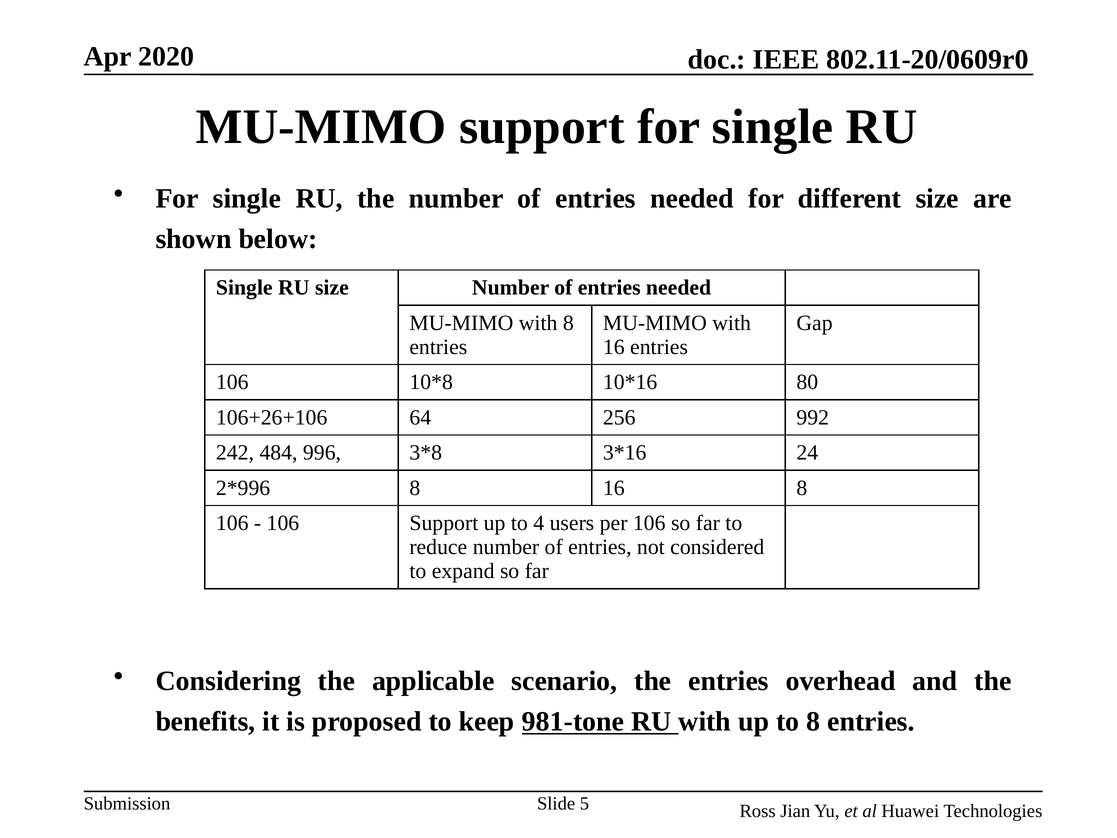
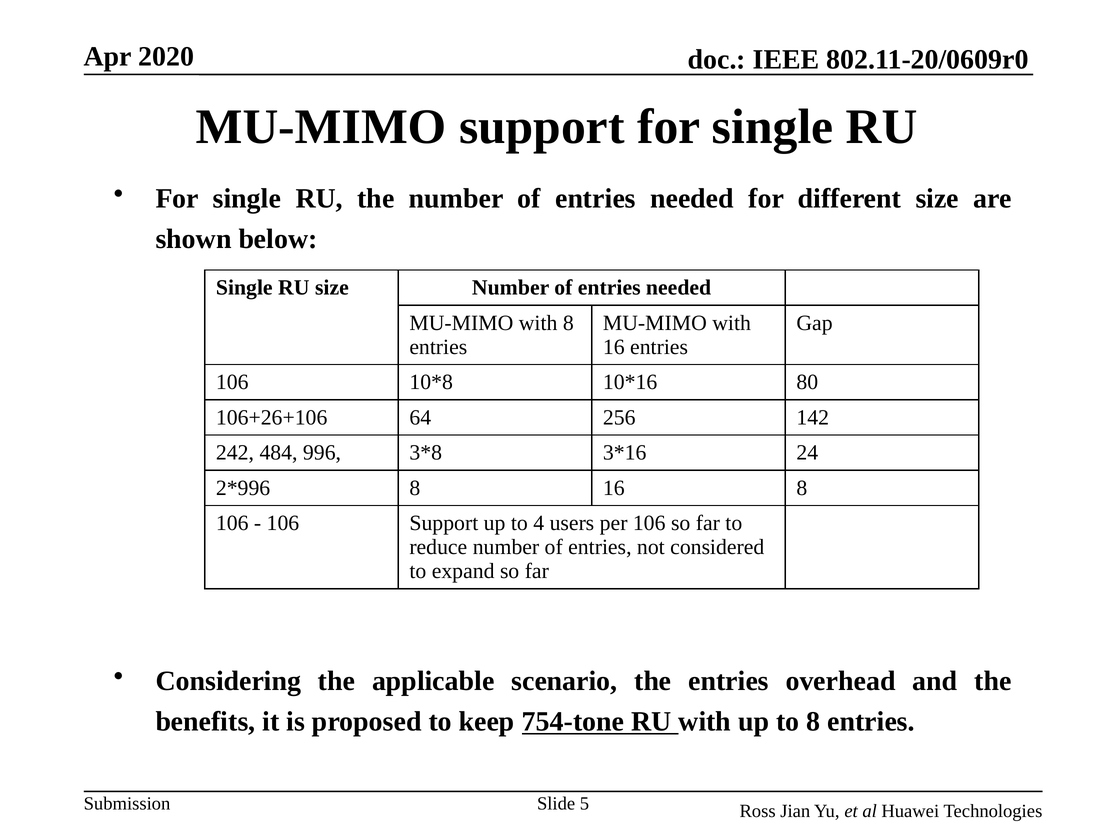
992: 992 -> 142 (813, 417)
981-tone: 981-tone -> 754-tone (573, 721)
